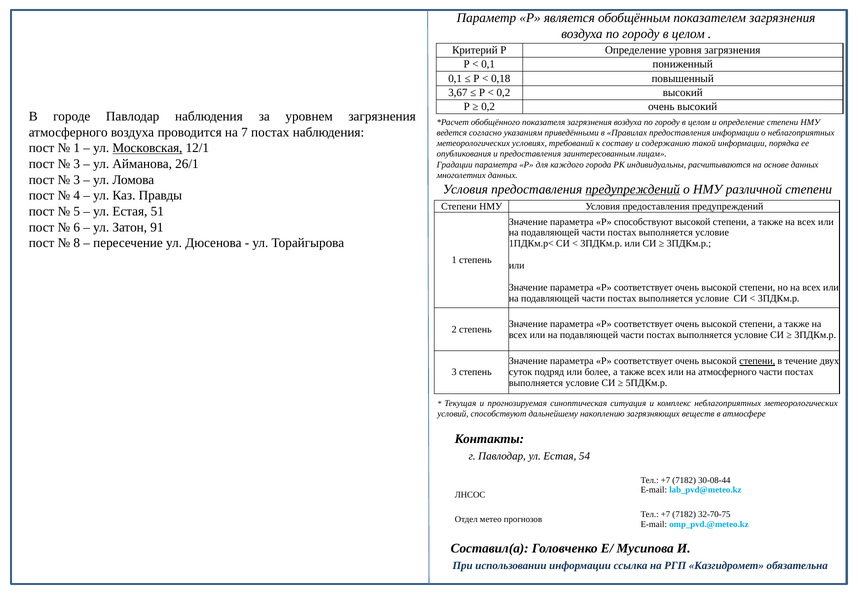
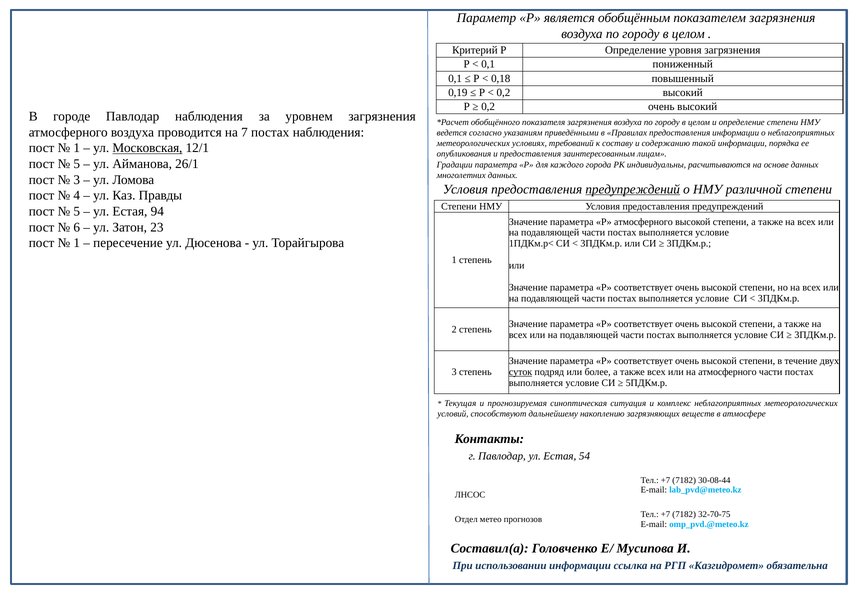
3,67: 3,67 -> 0,19 (458, 93)
3: 3 -> 5 (77, 164)
51: 51 -> 94 (157, 211)
Р способствуют: способствуют -> атмосферного (643, 222)
91: 91 -> 23 (157, 227)
8: 8 -> 1 (77, 243)
степени underline: present -> none (757, 361)
суток underline: none -> present (521, 372)
